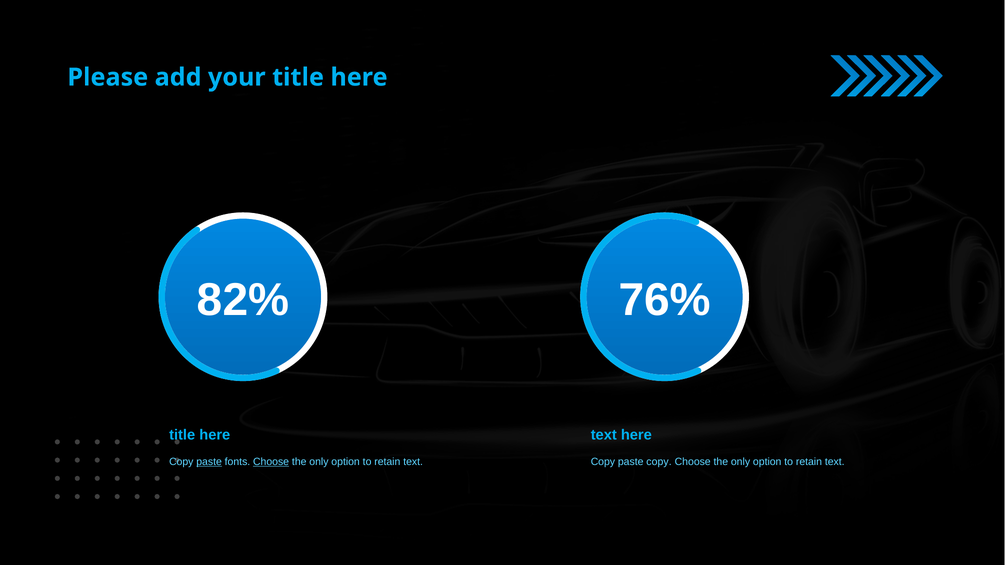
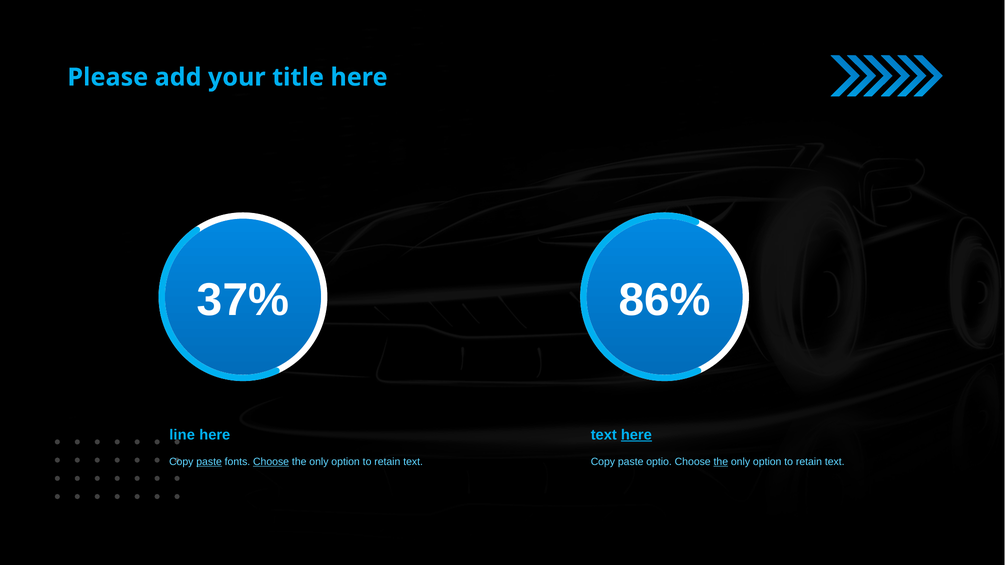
82%: 82% -> 37% (243, 300)
76%: 76% -> 86% (665, 300)
title: title -> line (182, 435)
here underline: none -> present (636, 435)
paste copy: copy -> optio (659, 462)
the underline: none -> present (721, 462)
